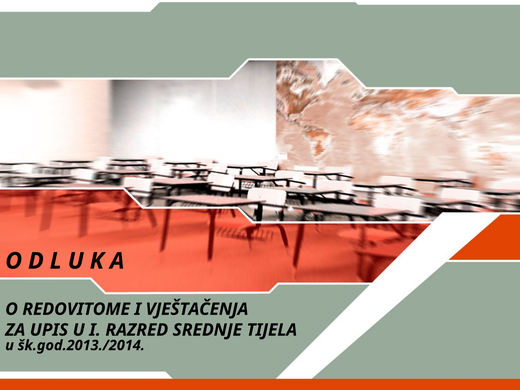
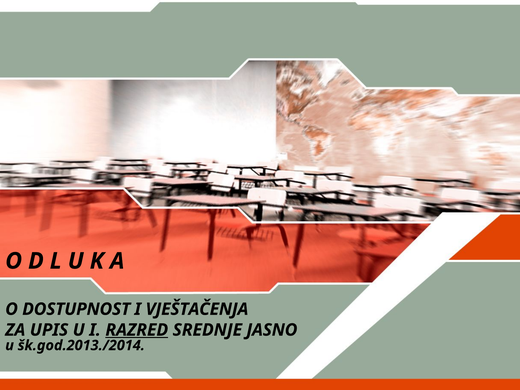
REDOVITOME: REDOVITOME -> DOSTUPNOST (76, 309)
RAZRED underline: none -> present (137, 330)
TIJELA: TIJELA -> JASNO (272, 330)
